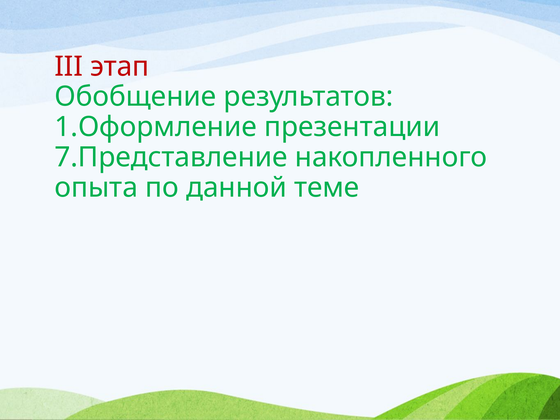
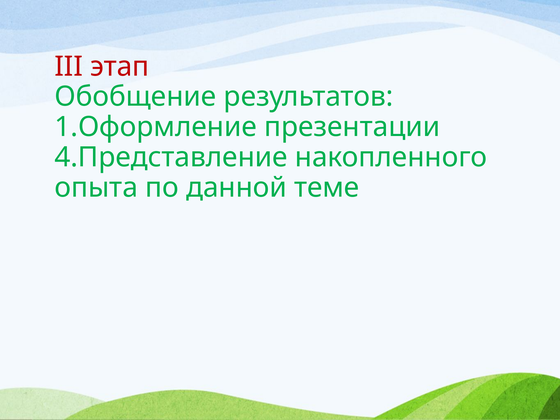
7.Представление: 7.Представление -> 4.Представление (171, 157)
